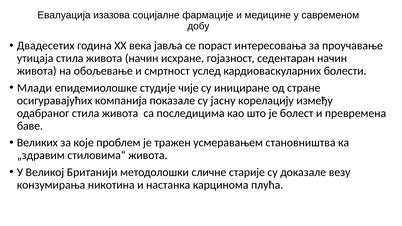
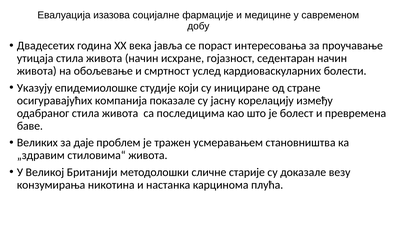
Млади: Млади -> Указују (35, 88)
чије: чије -> који (189, 88)
које: које -> даје (84, 143)
